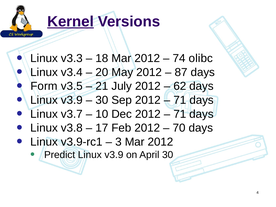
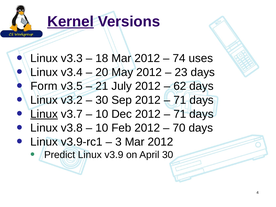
olibc: olibc -> uses (201, 58)
87: 87 -> 23 (181, 72)
v3.9: v3.9 -> v3.2 (72, 100)
Linux underline: none -> present (44, 114)
17: 17 -> 10 (102, 128)
